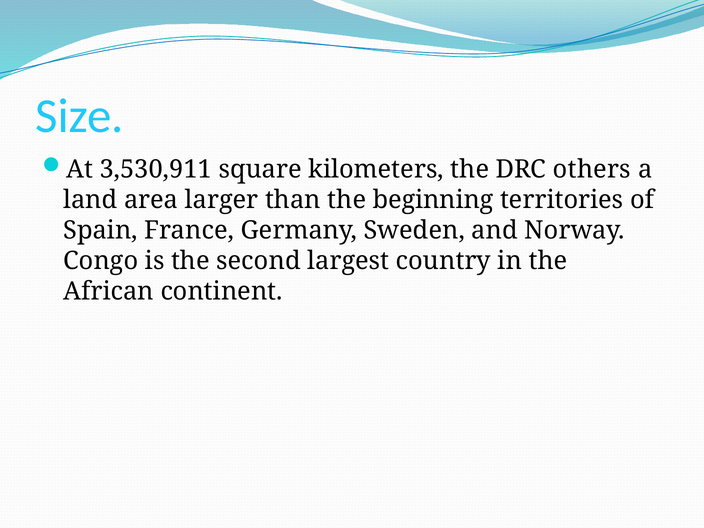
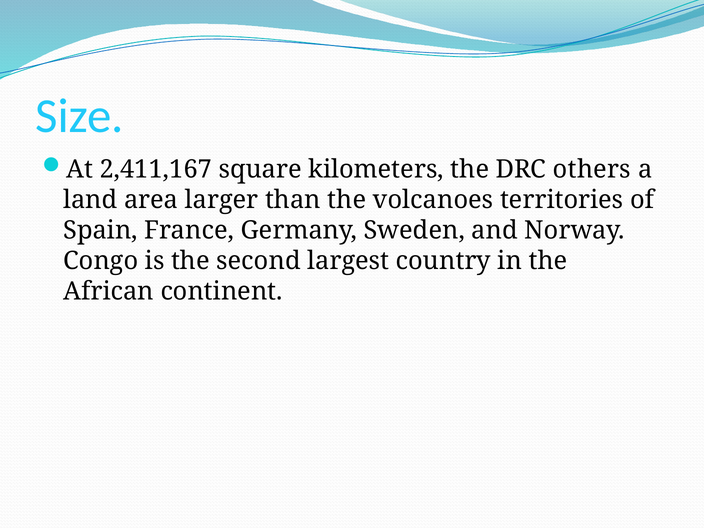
3,530,911: 3,530,911 -> 2,411,167 (156, 169)
beginning: beginning -> volcanoes (433, 200)
